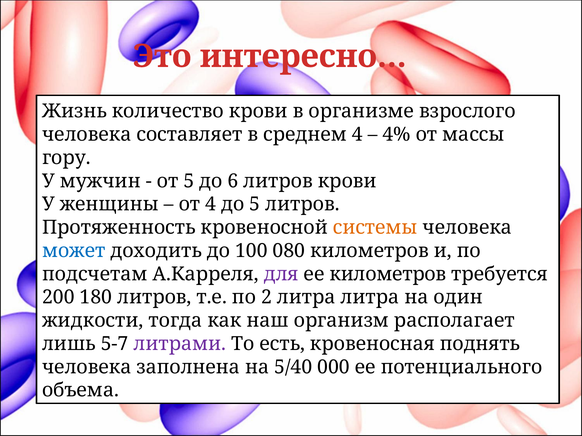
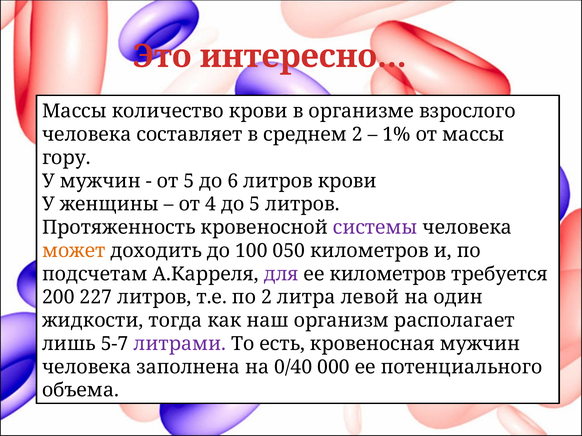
Жизнь: Жизнь -> Массы (74, 111)
среднем 4: 4 -> 2 (357, 135)
4%: 4% -> 1% (397, 135)
системы colour: orange -> purple (375, 228)
может colour: blue -> orange (74, 251)
080: 080 -> 050 (289, 251)
180: 180 -> 227 (96, 298)
литра литра: литра -> левой (370, 298)
кровеносная поднять: поднять -> мужчин (480, 344)
5/40: 5/40 -> 0/40 (293, 367)
